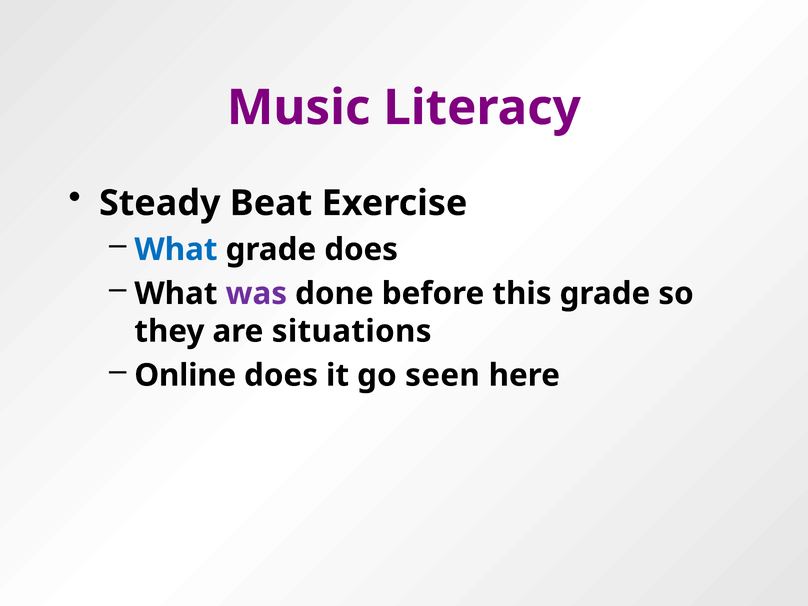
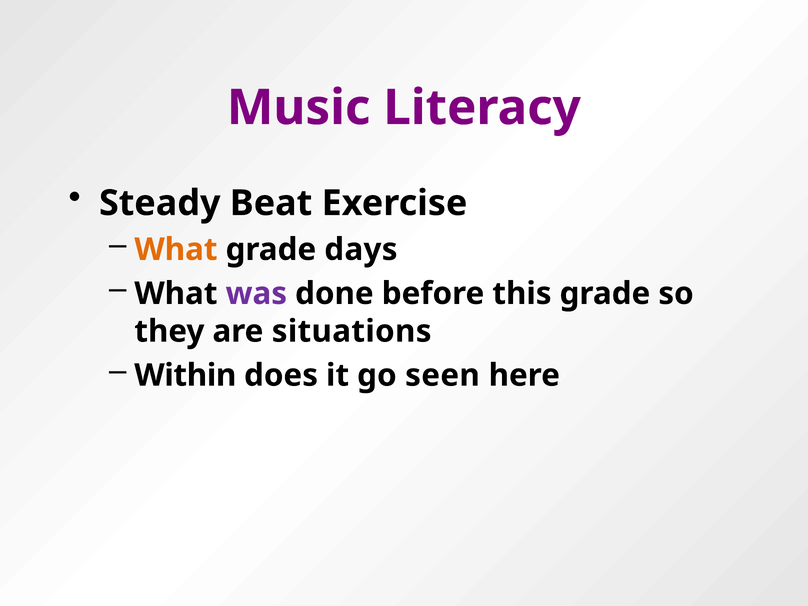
What colour: blue -> orange (176, 250)
grade does: does -> days (361, 250)
Online: Online -> Within (185, 375)
